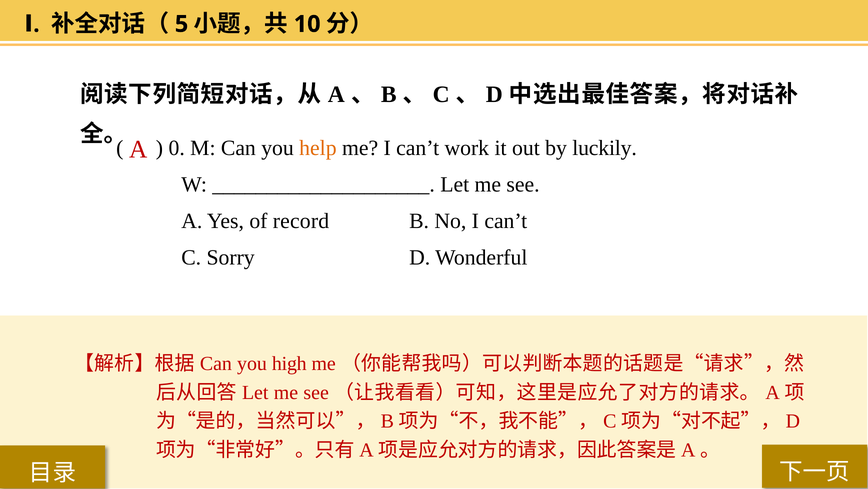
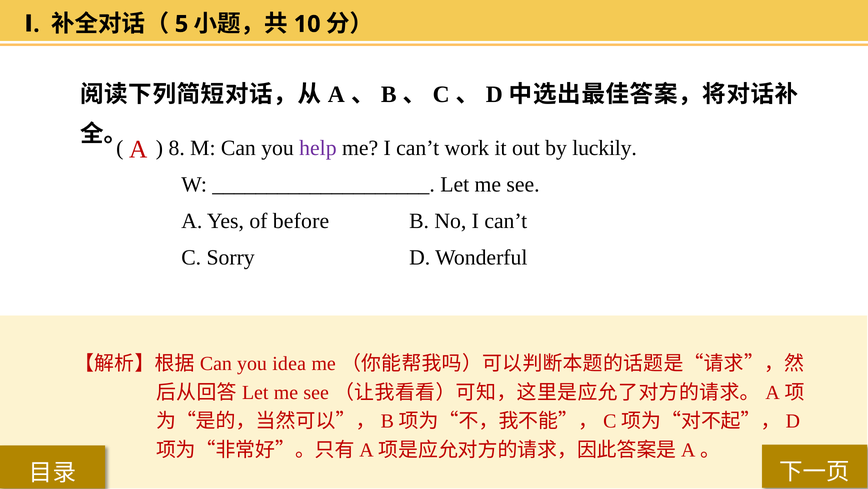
0: 0 -> 8 (177, 148)
help colour: orange -> purple (318, 148)
record: record -> before (301, 221)
high: high -> idea (289, 363)
